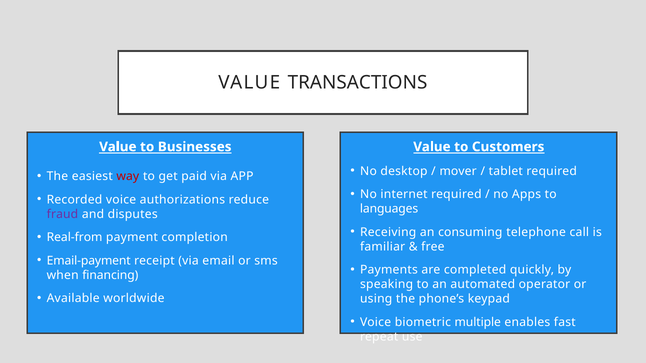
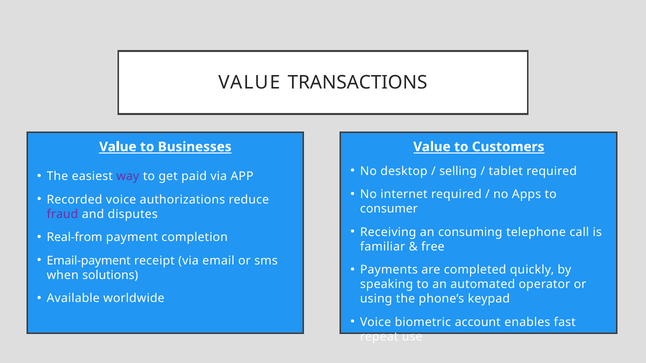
mover: mover -> selling (458, 171)
way colour: red -> purple (128, 176)
languages: languages -> consumer (389, 209)
financing: financing -> solutions (110, 275)
multiple: multiple -> account (478, 322)
